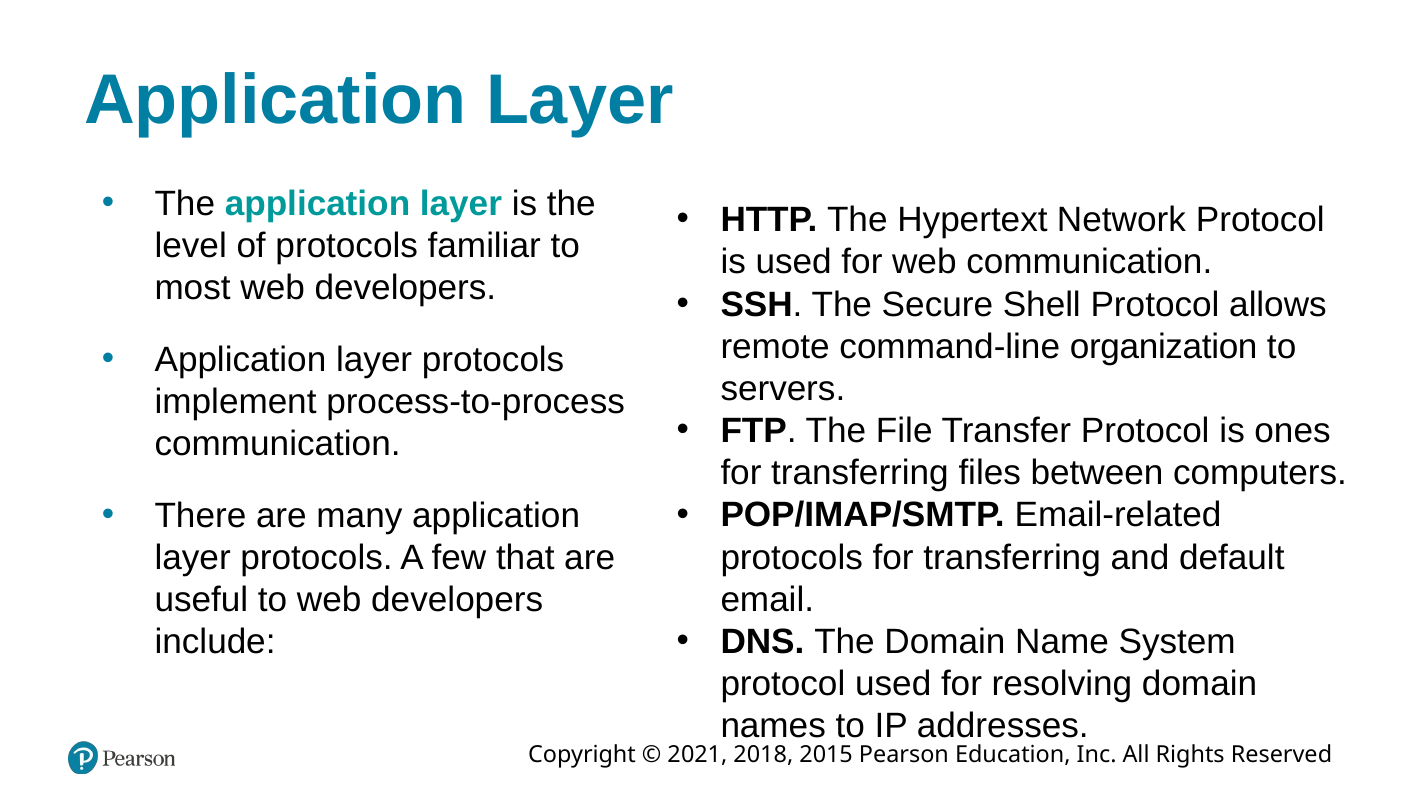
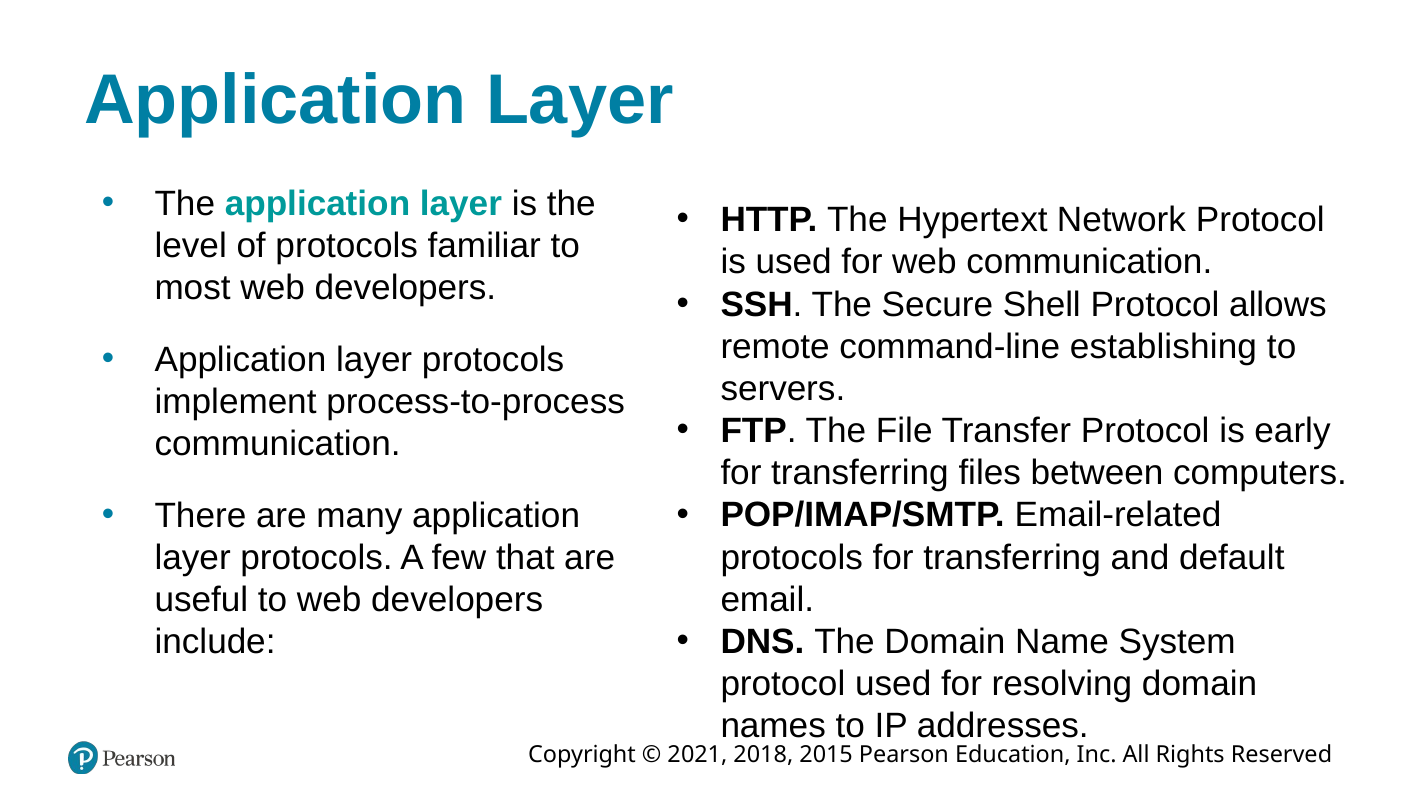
organization: organization -> establishing (1163, 347)
ones: ones -> early (1293, 431)
